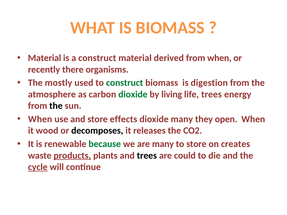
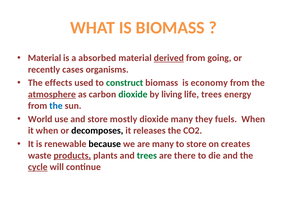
a construct: construct -> absorbed (97, 58)
derived underline: none -> present (169, 58)
from when: when -> going (219, 58)
there: there -> cases (73, 70)
mostly: mostly -> effects (59, 83)
digestion: digestion -> economy (209, 83)
atmosphere underline: none -> present (52, 94)
the colour: black -> blue (56, 106)
When: When -> World (40, 119)
effects: effects -> mostly (124, 119)
open: open -> fuels (226, 119)
it wood: wood -> when (47, 131)
because colour: green -> black (105, 144)
trees colour: black -> green (147, 156)
could: could -> there (185, 156)
